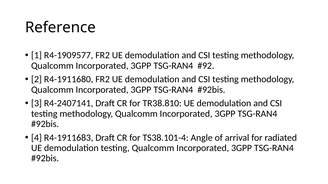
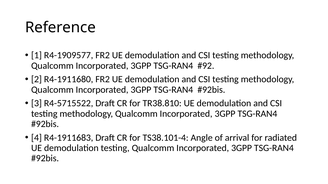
R4-2407141: R4-2407141 -> R4-5715522 (69, 104)
